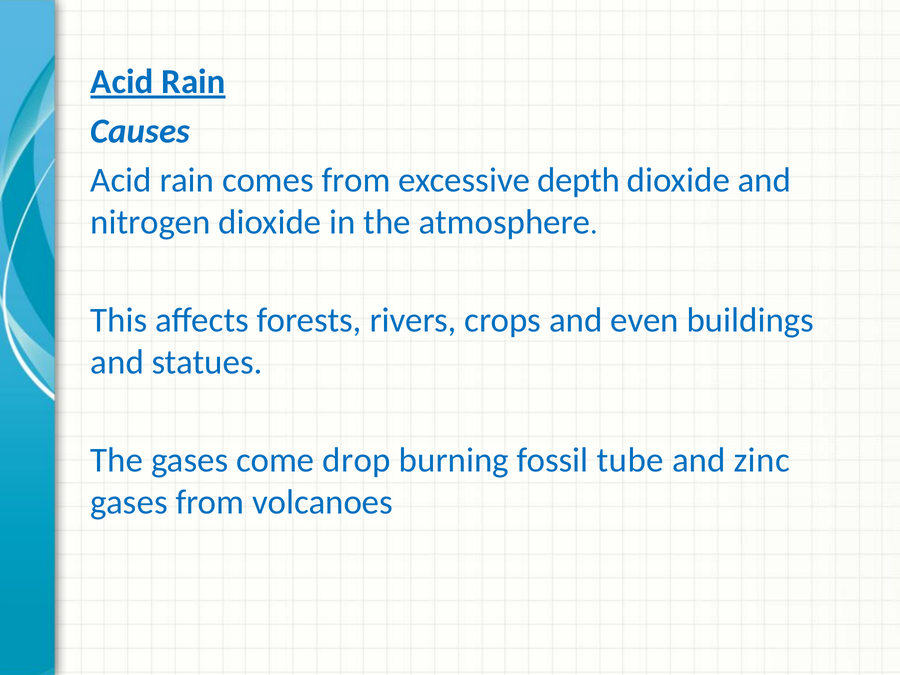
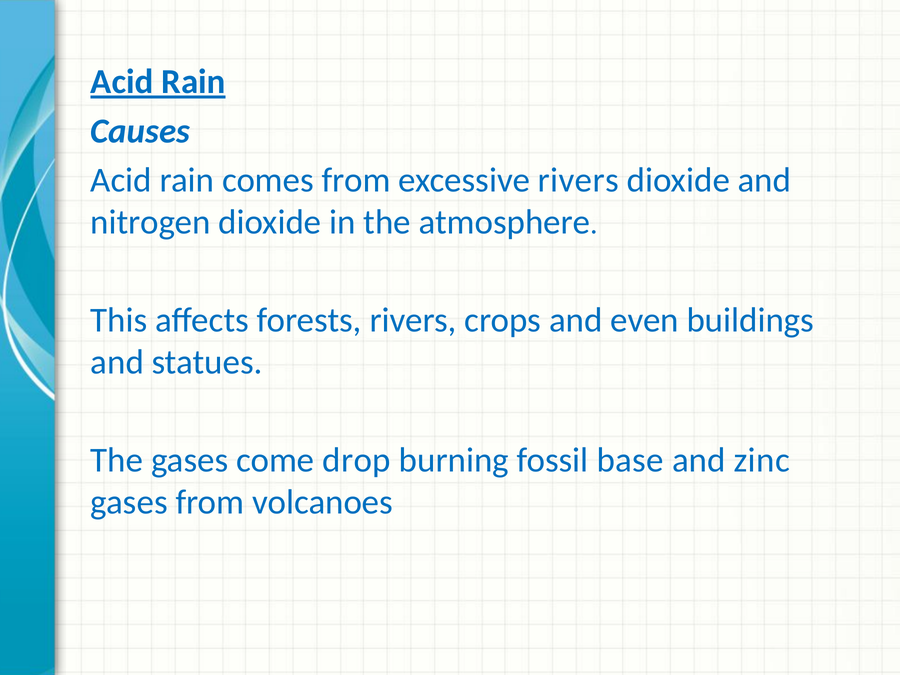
excessive depth: depth -> rivers (578, 180)
tube: tube -> base (630, 460)
